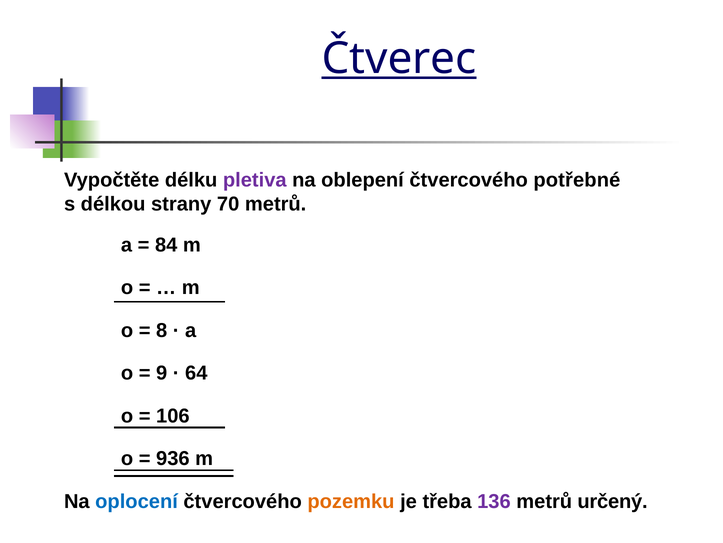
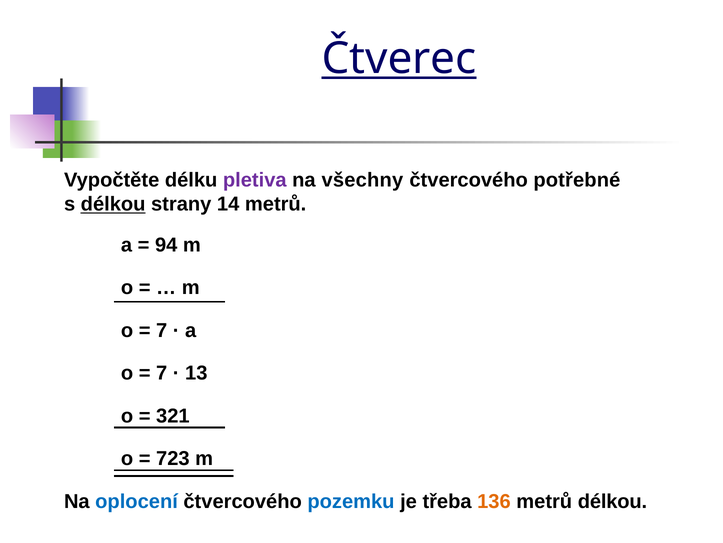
oblepení: oblepení -> všechny (362, 180)
délkou underline: none -> present (113, 204)
70: 70 -> 14 (228, 204)
84: 84 -> 94 (166, 245)
8: 8 -> 7 (162, 330)
9: 9 -> 7 (162, 373)
64: 64 -> 13 (196, 373)
106: 106 -> 321 (173, 416)
936: 936 -> 723 (173, 458)
pozemku colour: orange -> blue (351, 501)
136 colour: purple -> orange (494, 501)
metrů určený: určený -> délkou (612, 501)
